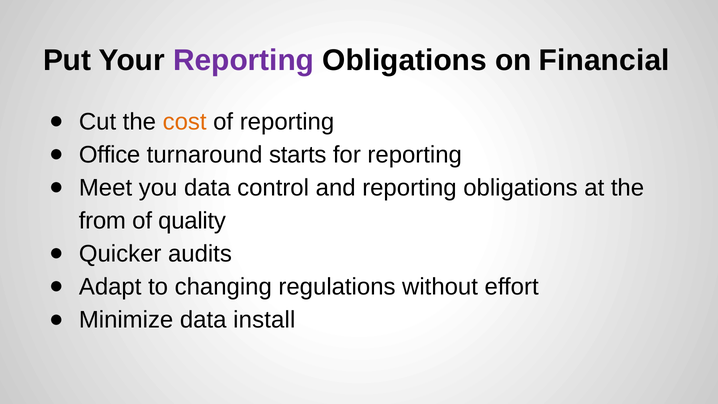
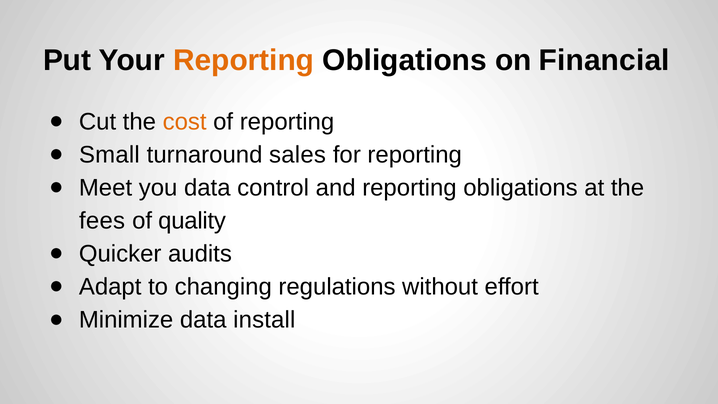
Reporting colour: purple -> orange (244, 60)
Office: Office -> Small (109, 155)
starts: starts -> sales (298, 155)
from: from -> fees (102, 221)
